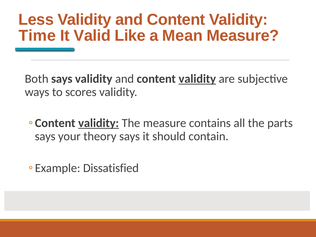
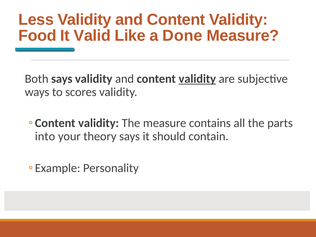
Time: Time -> Food (37, 36)
Mean: Mean -> Done (182, 36)
validity underline: present -> none (99, 123)
says: says -> into (45, 136)
Dissatisfied: Dissatisfied -> Personality (111, 168)
